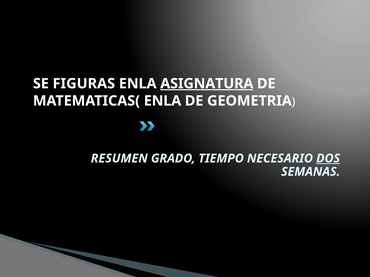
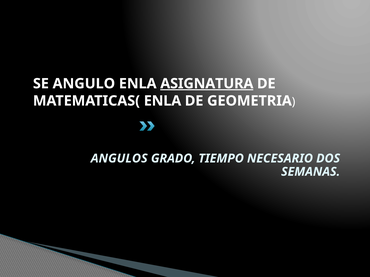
FIGURAS: FIGURAS -> ANGULO (84, 84)
RESUMEN: RESUMEN -> ANGULOS (119, 159)
DOS underline: present -> none (328, 159)
